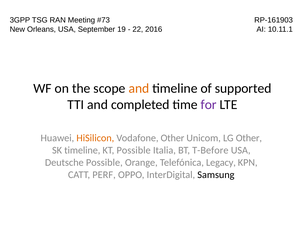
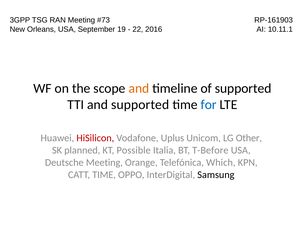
and completed: completed -> supported (140, 105)
for colour: purple -> blue (209, 105)
HiSilicon colour: orange -> red (95, 138)
Vodafone Other: Other -> Uplus (172, 138)
SK timeline: timeline -> planned (82, 150)
Deutsche Possible: Possible -> Meeting (104, 162)
Legacy: Legacy -> Which (221, 162)
CATT PERF: PERF -> TIME (104, 175)
